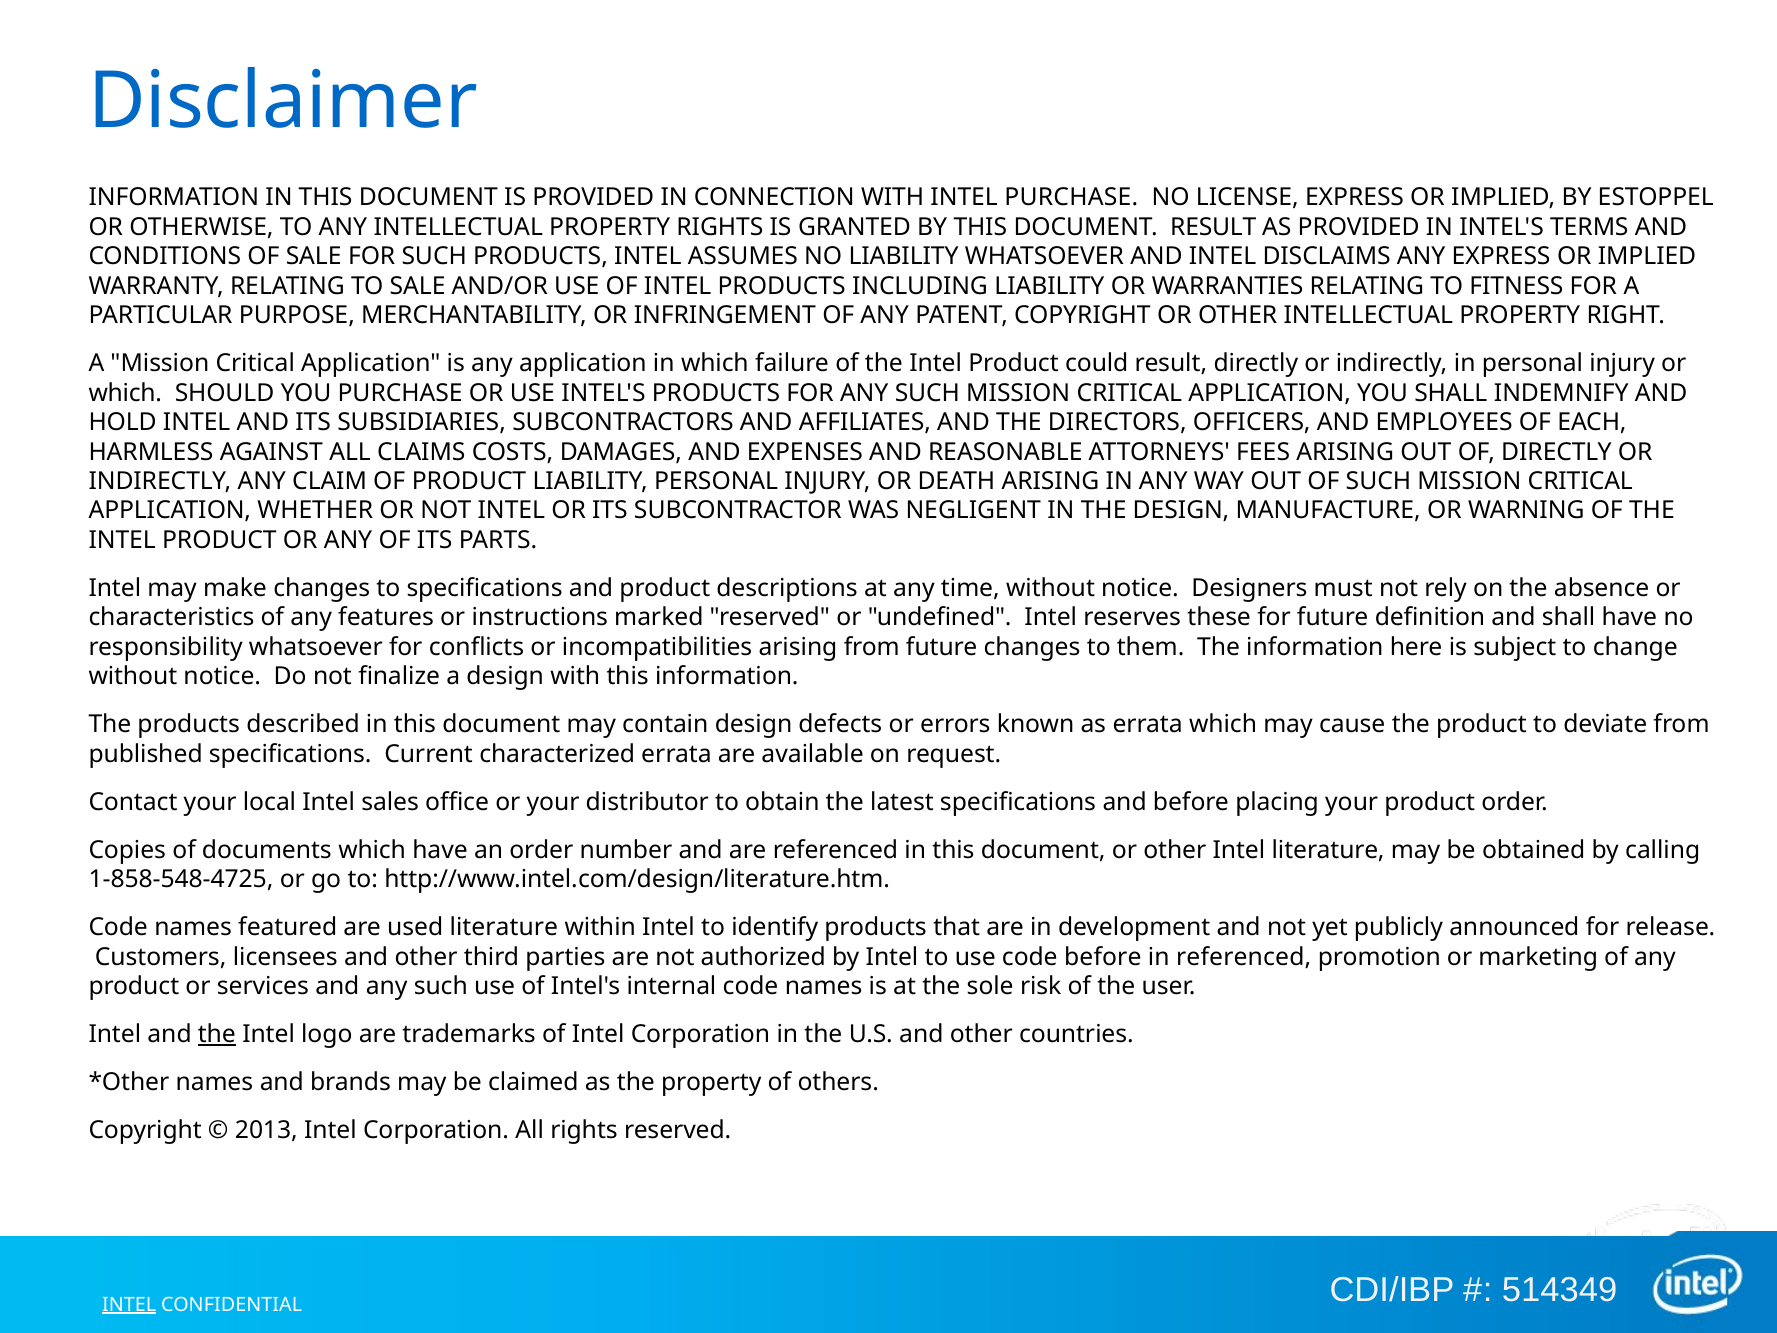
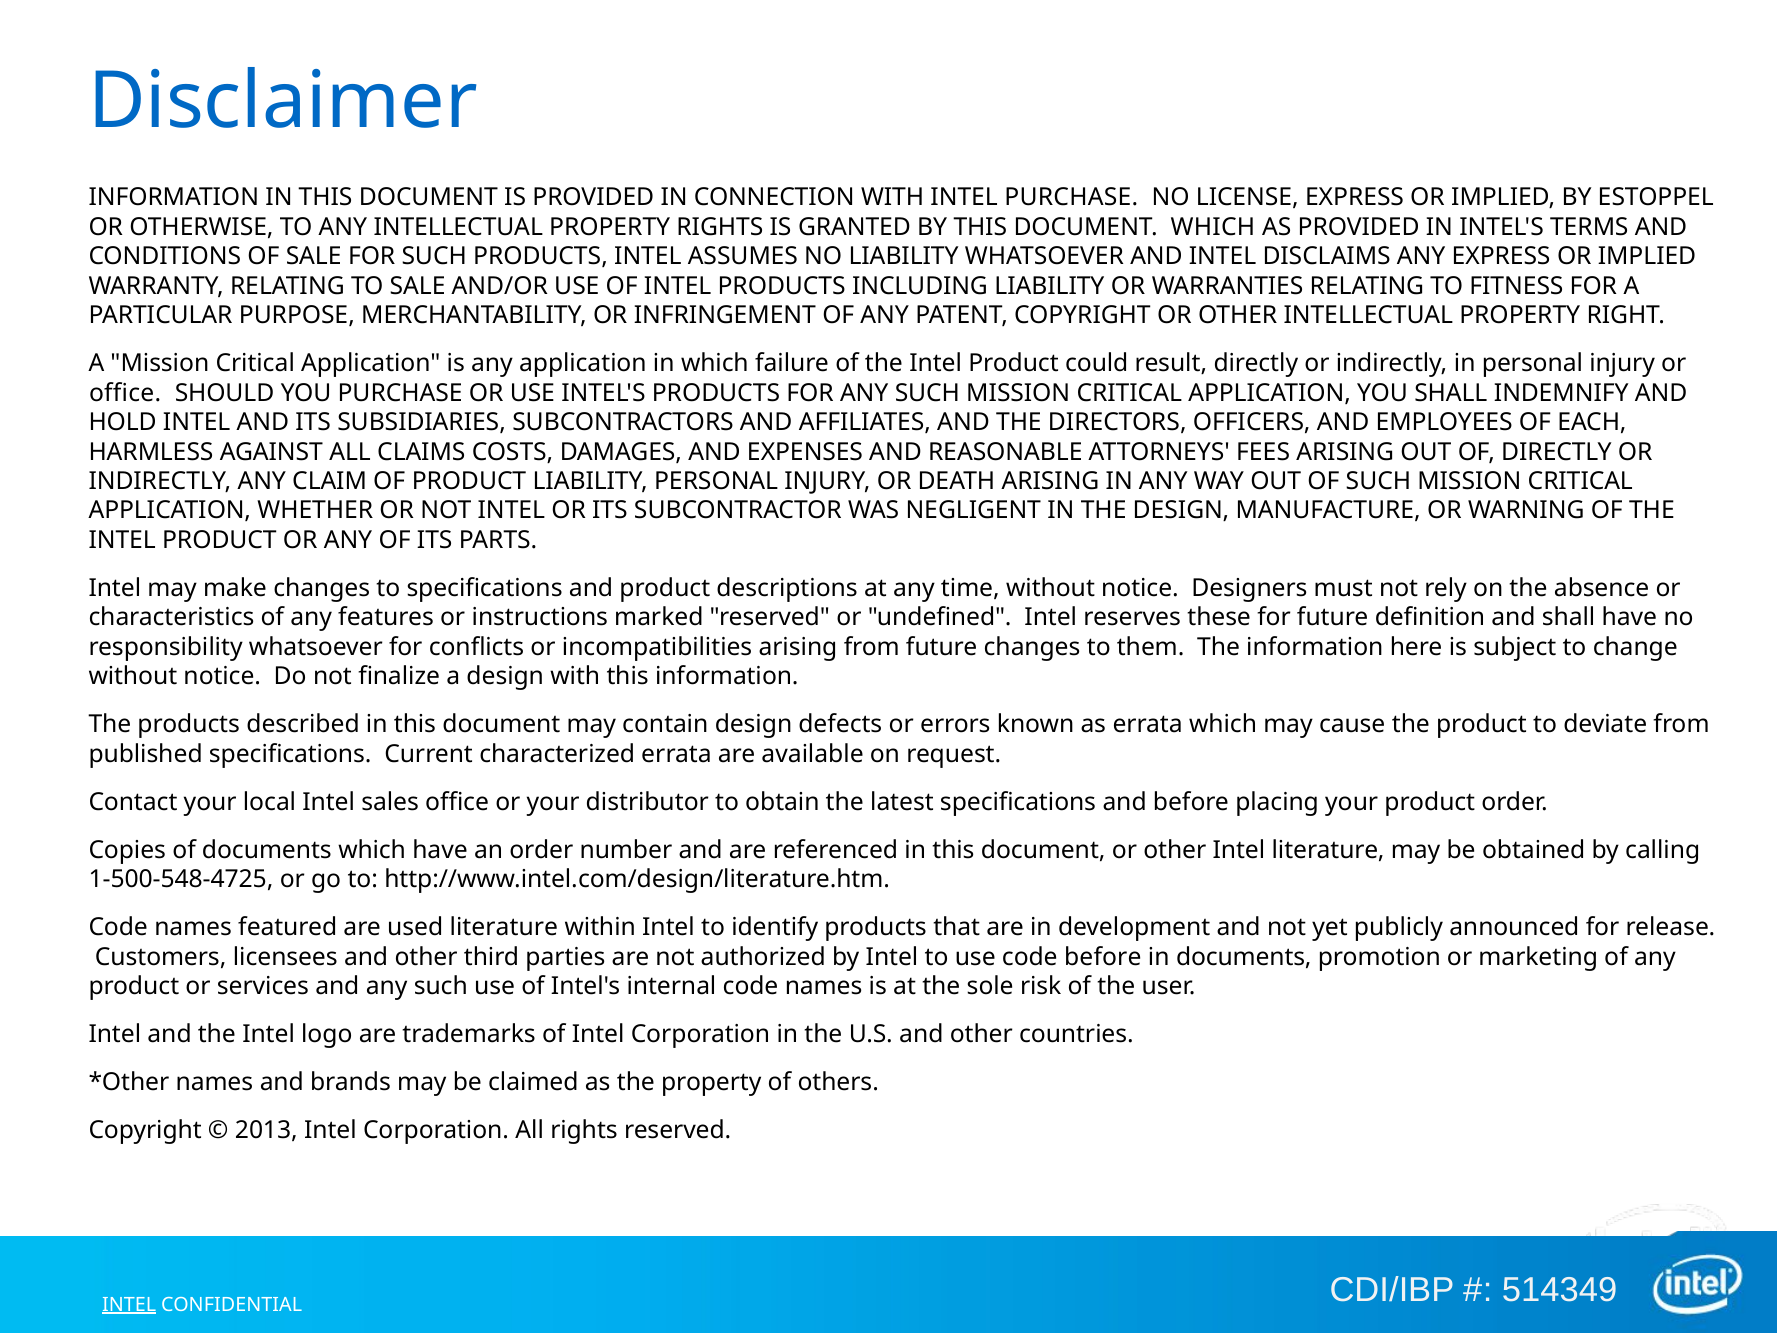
DOCUMENT RESULT: RESULT -> WHICH (1213, 227)
which: which -> office (125, 393)
1-858-548-4725: 1-858-548-4725 -> 1-500-548-4725 (181, 879)
in referenced: referenced -> documents (1244, 957)
the underline: present -> none (217, 1034)
